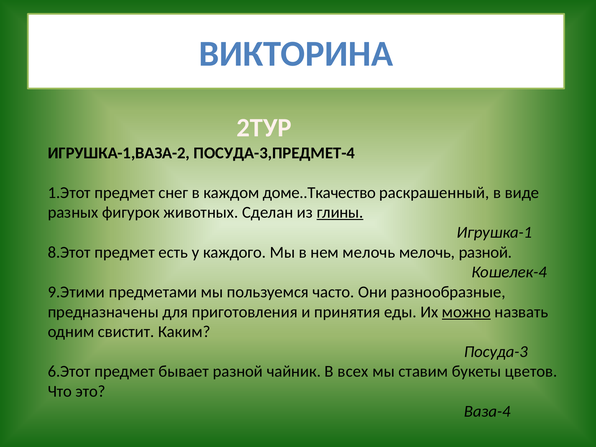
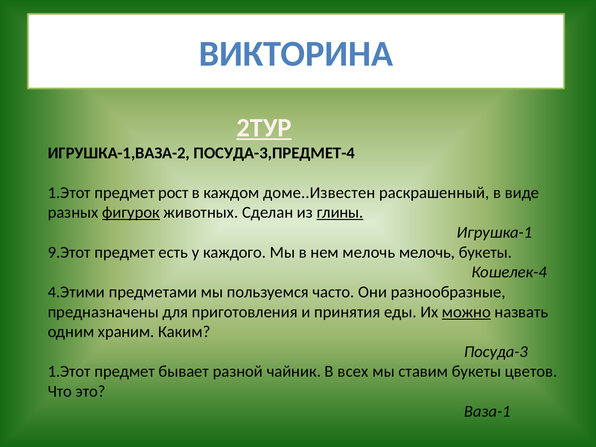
2ТУР underline: none -> present (264, 128)
снег: снег -> рост (173, 193)
доме..Ткачество: доме..Ткачество -> доме..Известен (319, 193)
фигурок underline: none -> present (131, 213)
8.Этот: 8.Этот -> 9.Этот (69, 252)
мелочь разной: разной -> букеты (485, 252)
9.Этими: 9.Этими -> 4.Этими (76, 292)
свистит: свистит -> храним (126, 332)
6.Этот: 6.Этот -> 1.Этот (69, 372)
Ваза-4: Ваза-4 -> Ваза-1 (487, 411)
